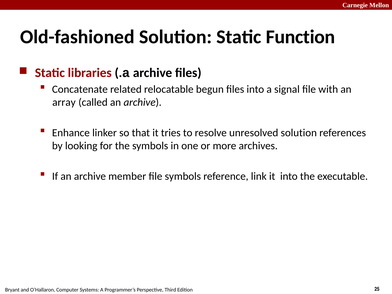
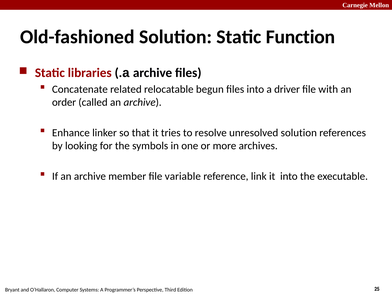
signal: signal -> driver (287, 89)
array: array -> order (64, 102)
file symbols: symbols -> variable (183, 176)
